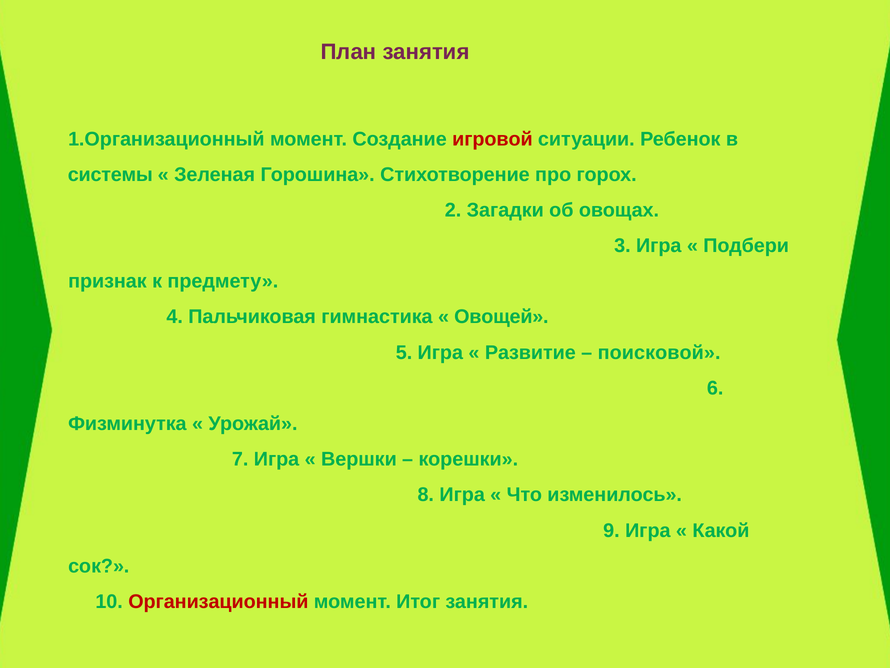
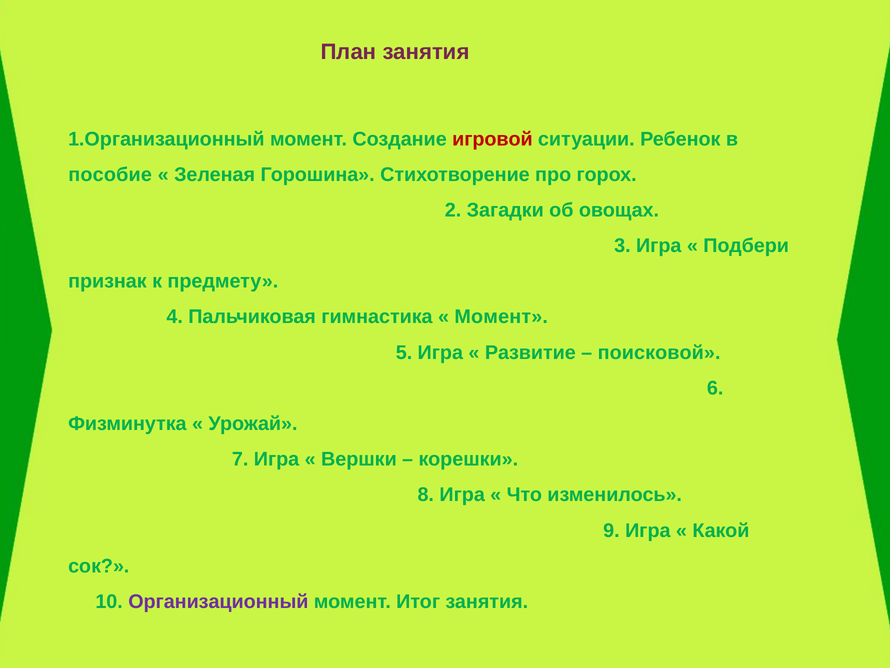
системы: системы -> пособие (110, 174)
Овощей: Овощей -> Момент (501, 317)
Организационный colour: red -> purple (218, 601)
